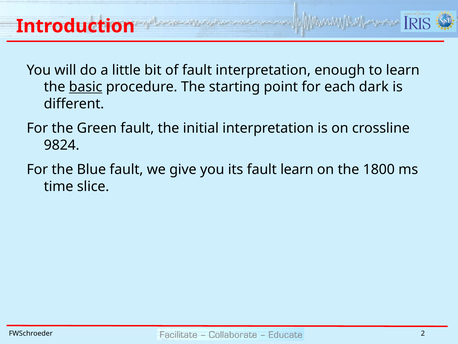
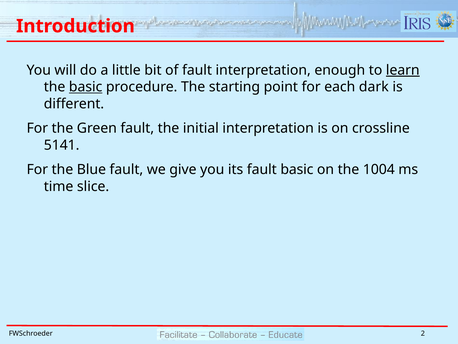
learn underline: none -> present (403, 70)
9824: 9824 -> 5141 (62, 145)
fault learn: learn -> basic (297, 169)
1800: 1800 -> 1004 (379, 169)
